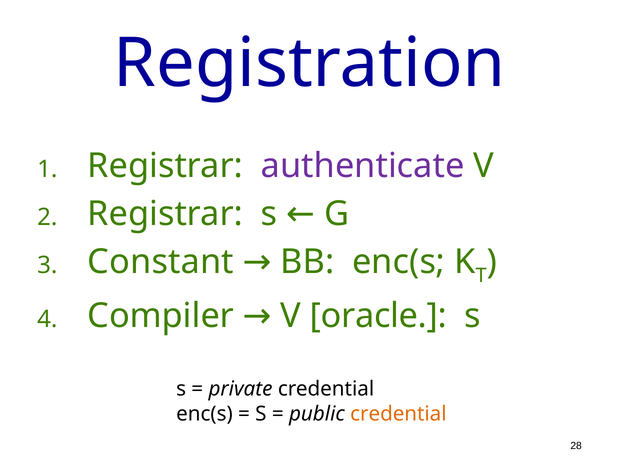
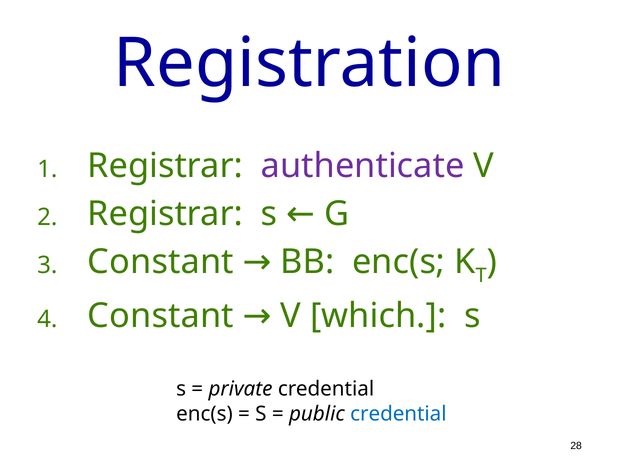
Compiler: Compiler -> Constant (161, 315)
oracle: oracle -> which (378, 315)
credential colour: orange -> blue (398, 413)
